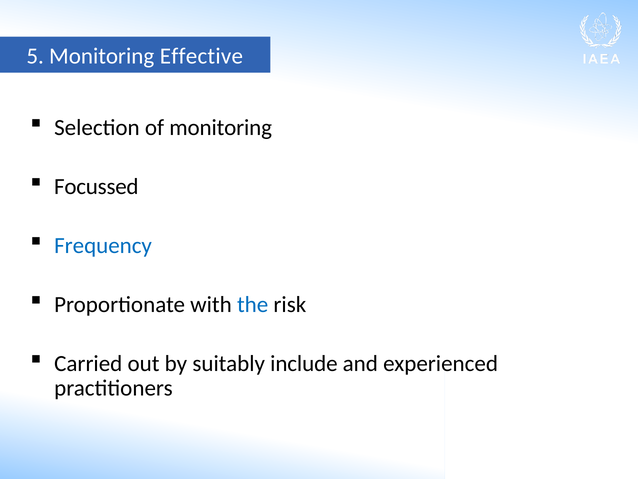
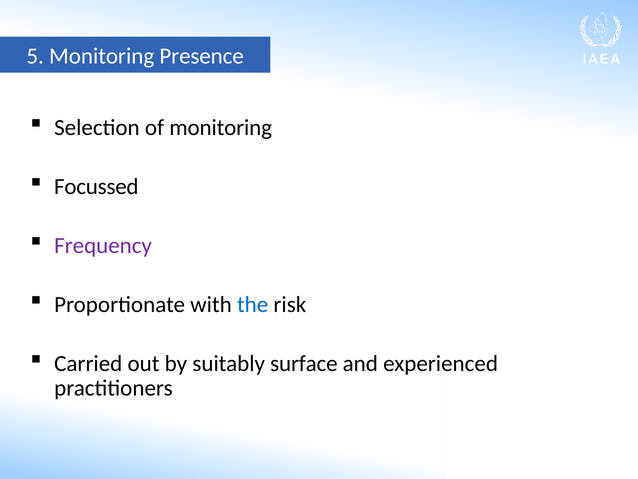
Effective: Effective -> Presence (202, 56)
Frequency colour: blue -> purple (103, 245)
include: include -> surface (304, 363)
